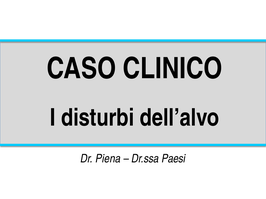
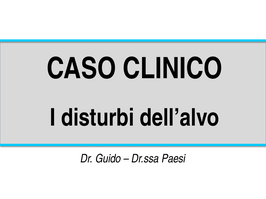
Piena: Piena -> Guido (108, 159)
